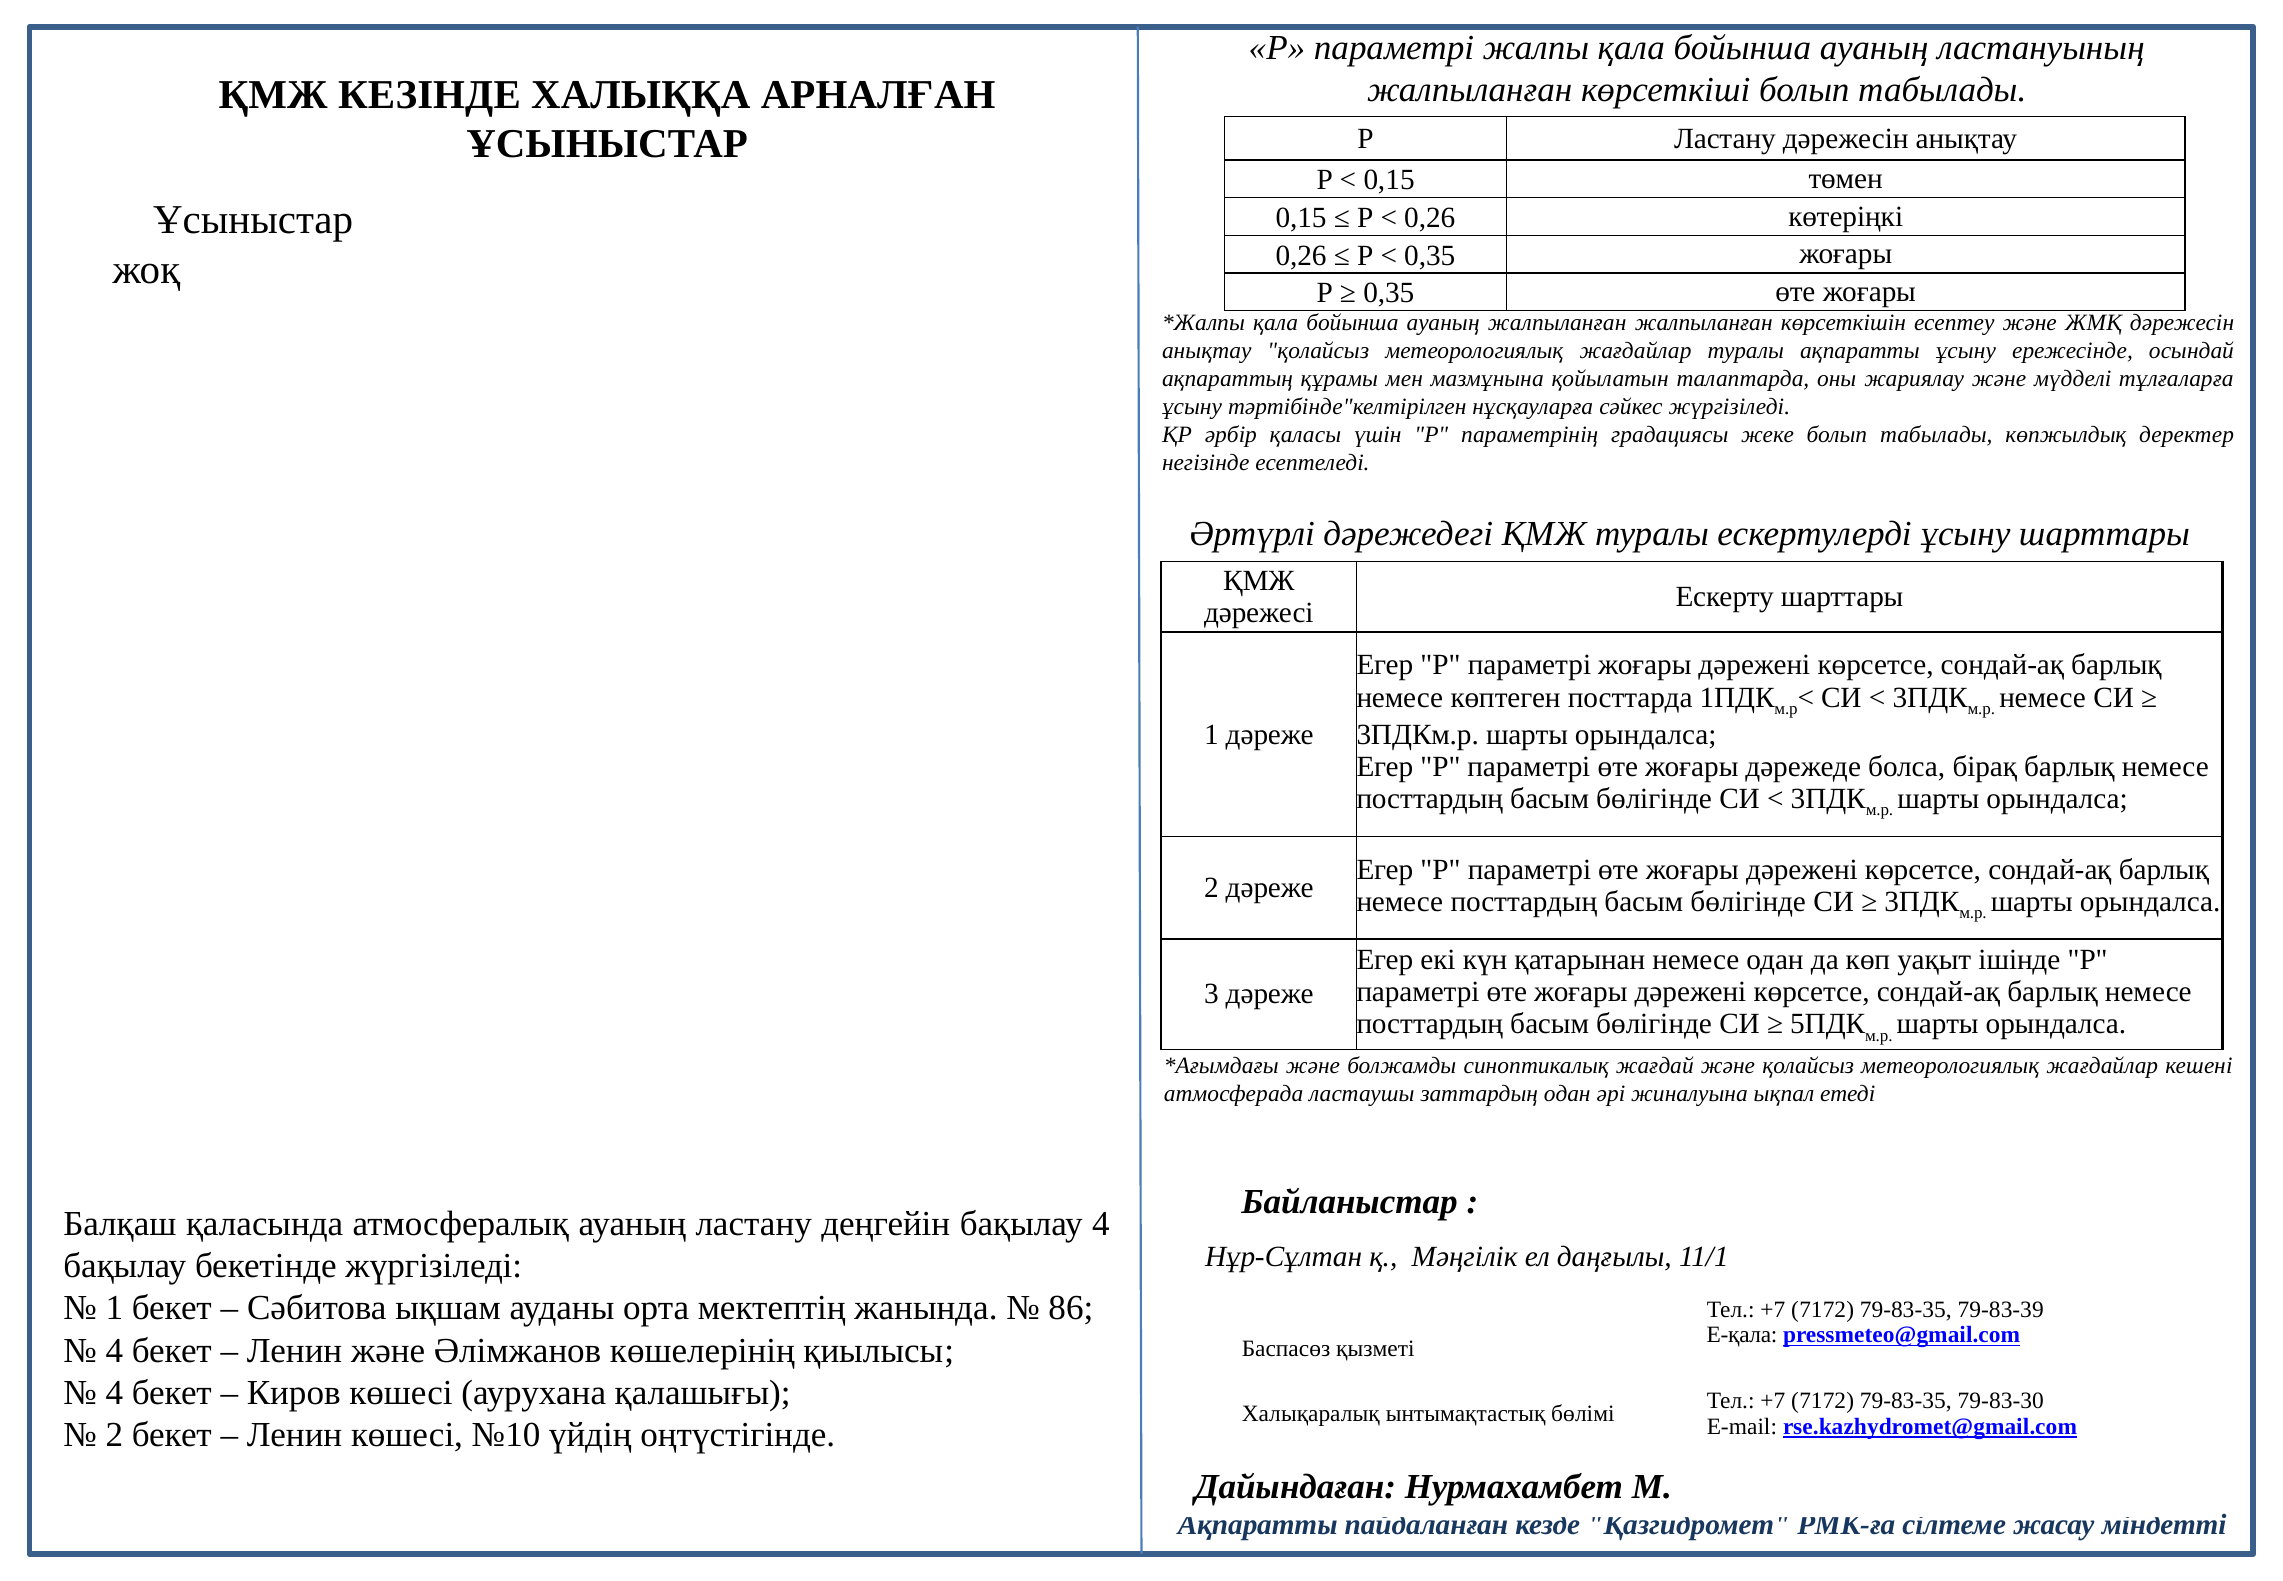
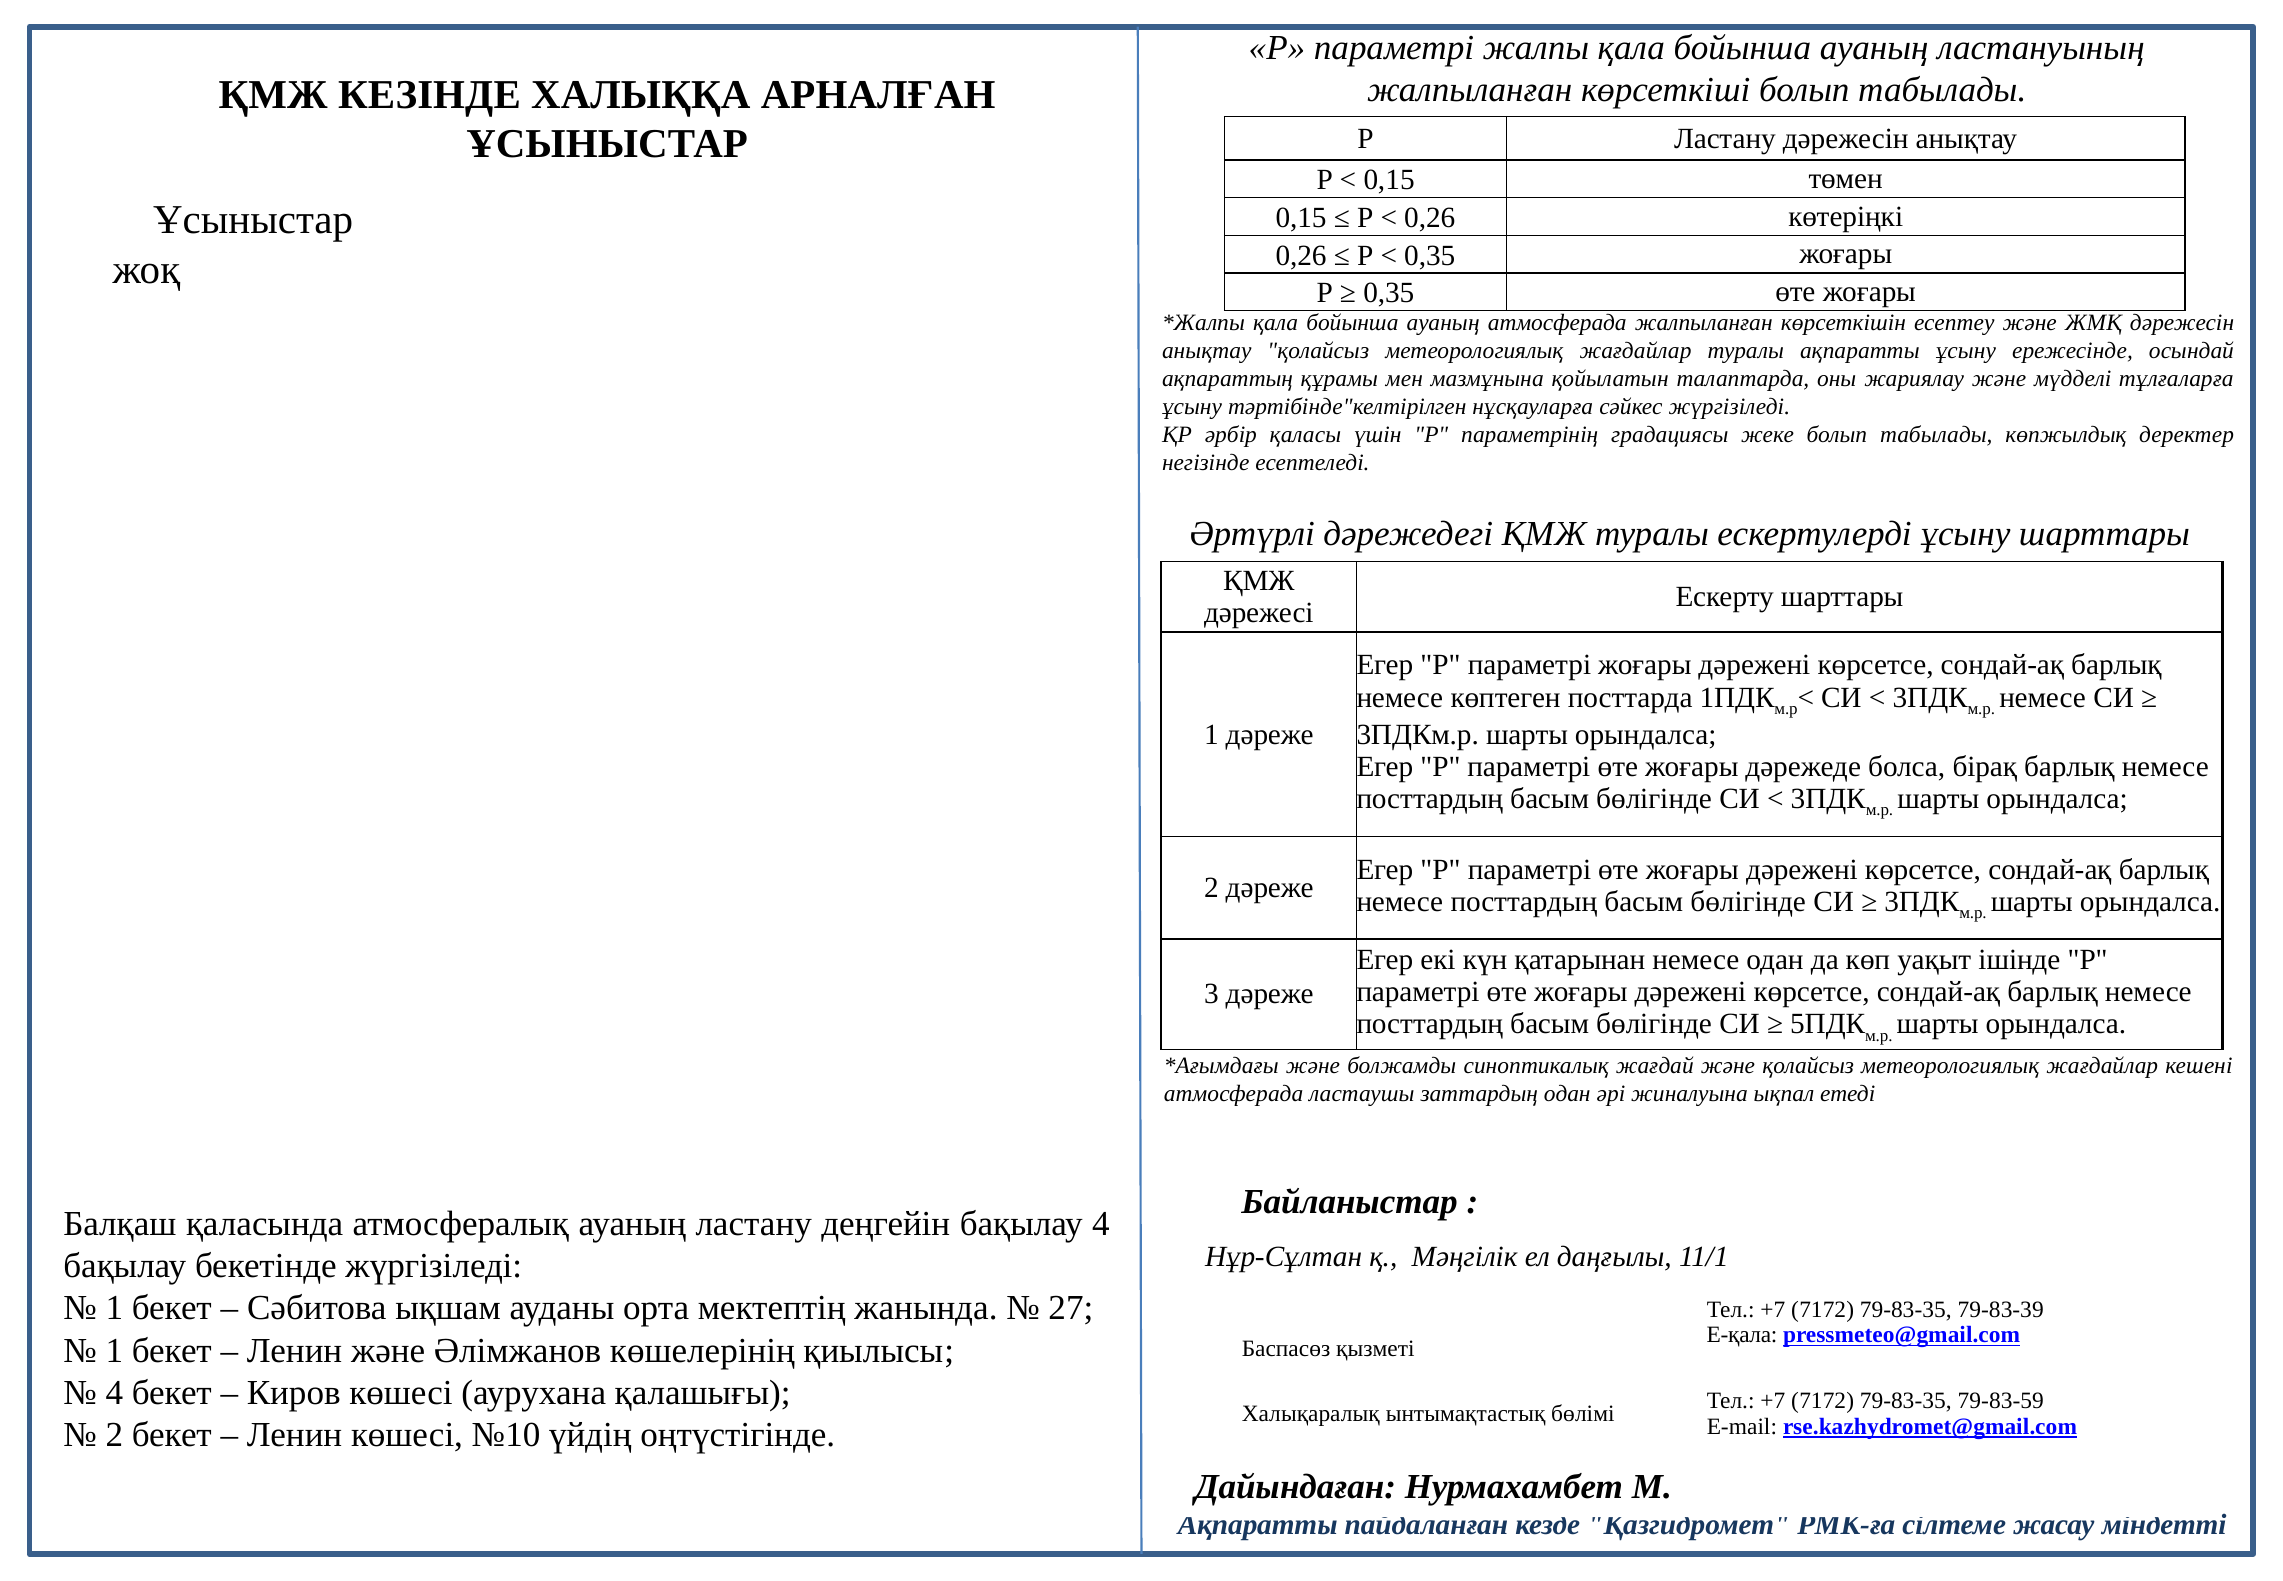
ауаның жалпыланған: жалпыланған -> атмосферада (1557, 323)
86: 86 -> 27 (1071, 1308)
4: 4 -> 1 (114, 1350)
79-83-30: 79-83-30 -> 79-83-59 (2001, 1400)
